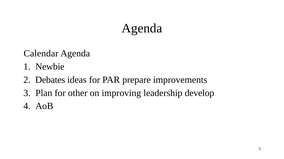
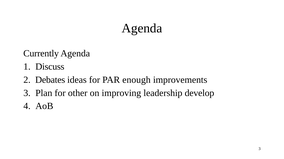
Calendar: Calendar -> Currently (41, 54)
Newbie: Newbie -> Discuss (50, 67)
prepare: prepare -> enough (136, 80)
